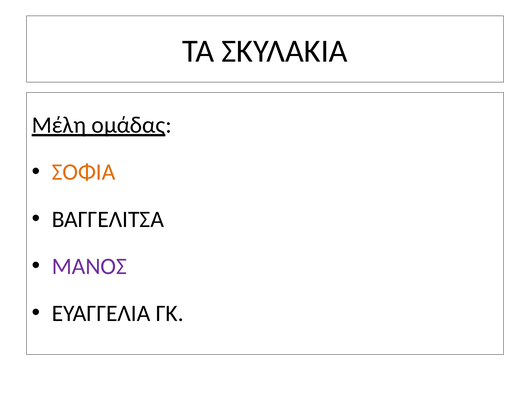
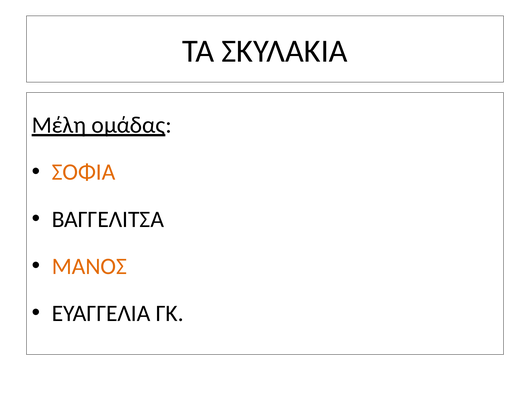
ΜΑΝΟΣ colour: purple -> orange (89, 267)
